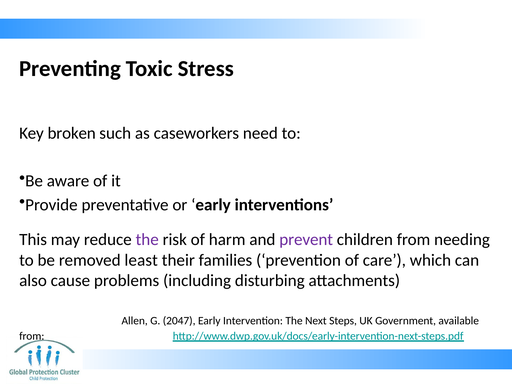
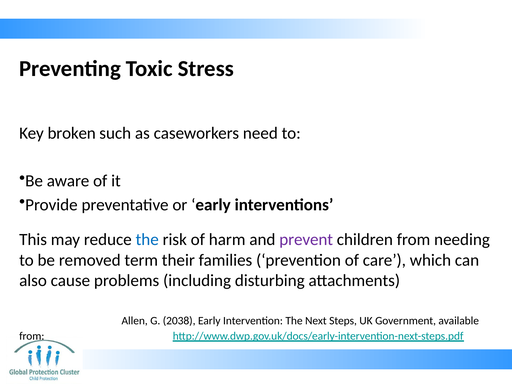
the colour: purple -> blue (147, 240)
least: least -> term (141, 260)
2047: 2047 -> 2038 (179, 321)
